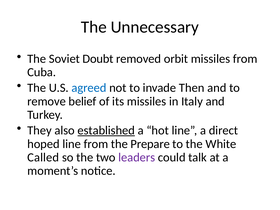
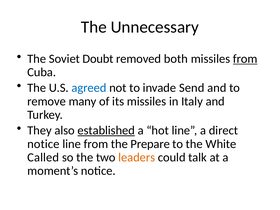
orbit: orbit -> both (176, 59)
from underline: none -> present (245, 59)
Then: Then -> Send (192, 88)
belief: belief -> many (82, 101)
hoped: hoped -> notice (43, 144)
leaders colour: purple -> orange (137, 157)
